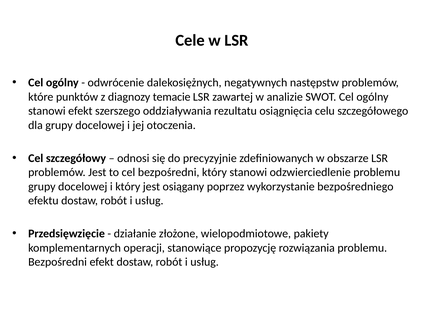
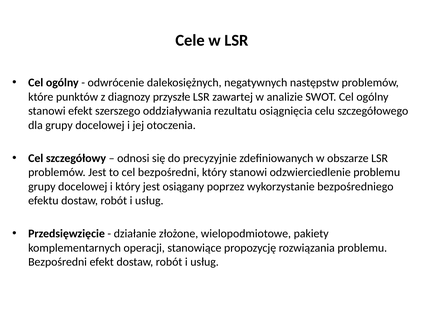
temacie: temacie -> przyszłe (172, 97)
